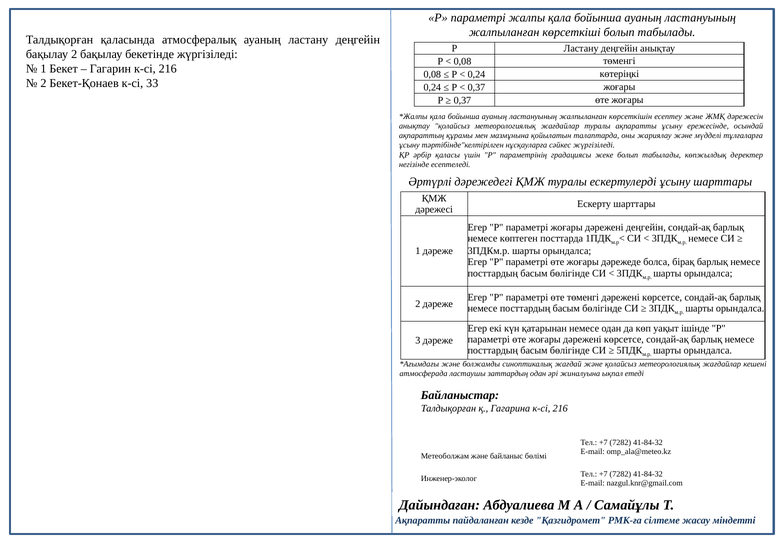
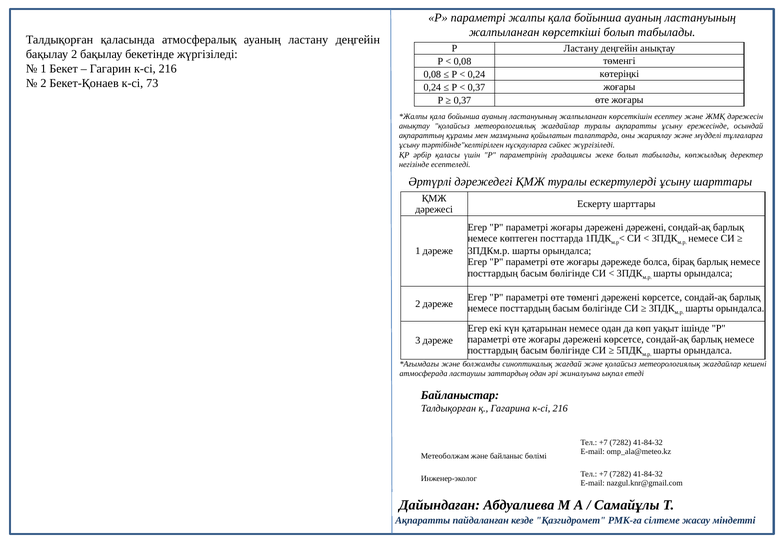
33: 33 -> 73 (152, 83)
дәрежені деңгейін: деңгейін -> дәрежені (646, 227)
